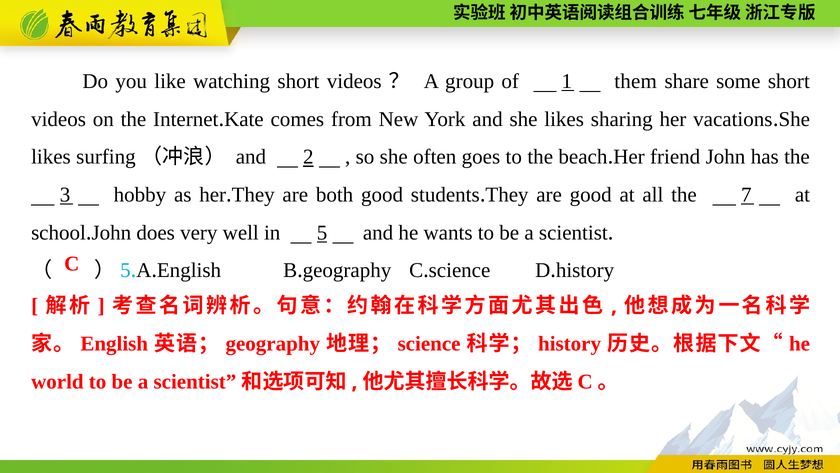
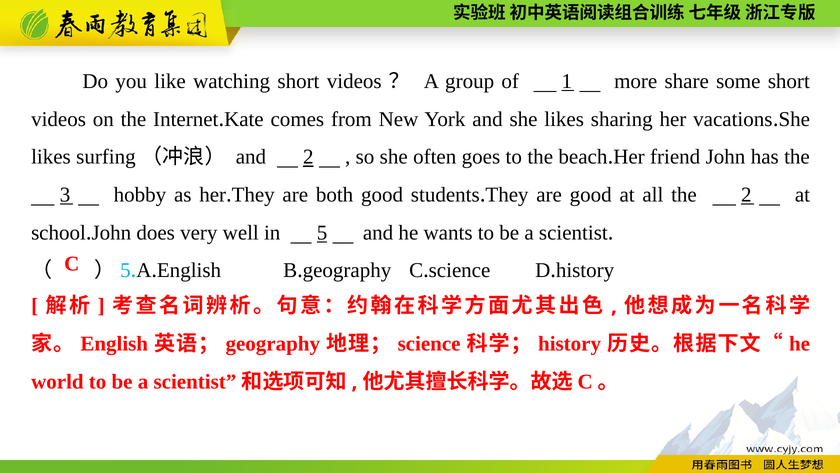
them: them -> more (636, 81)
the 7: 7 -> 2 (746, 195)
